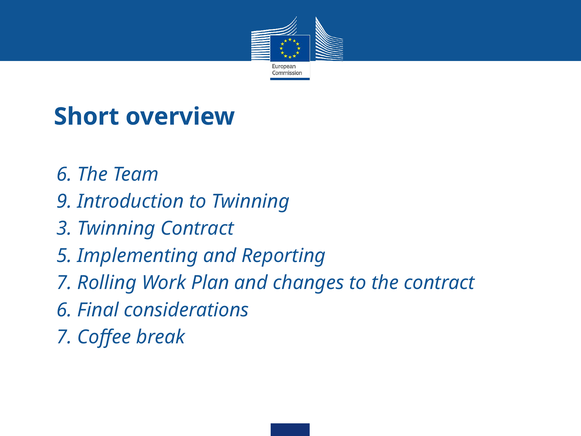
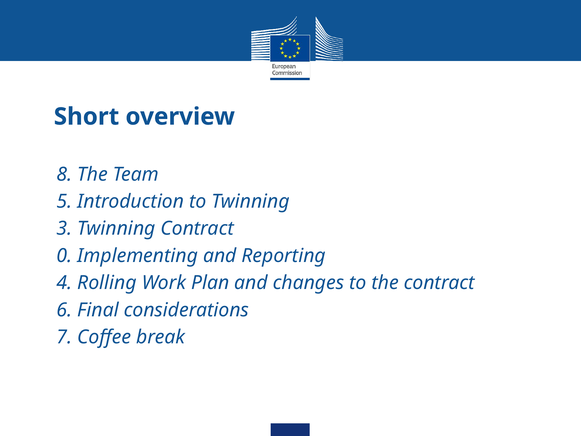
6: 6 -> 8 (64, 174)
9: 9 -> 5 (64, 201)
5: 5 -> 0 (64, 256)
7: 7 -> 4 (64, 283)
